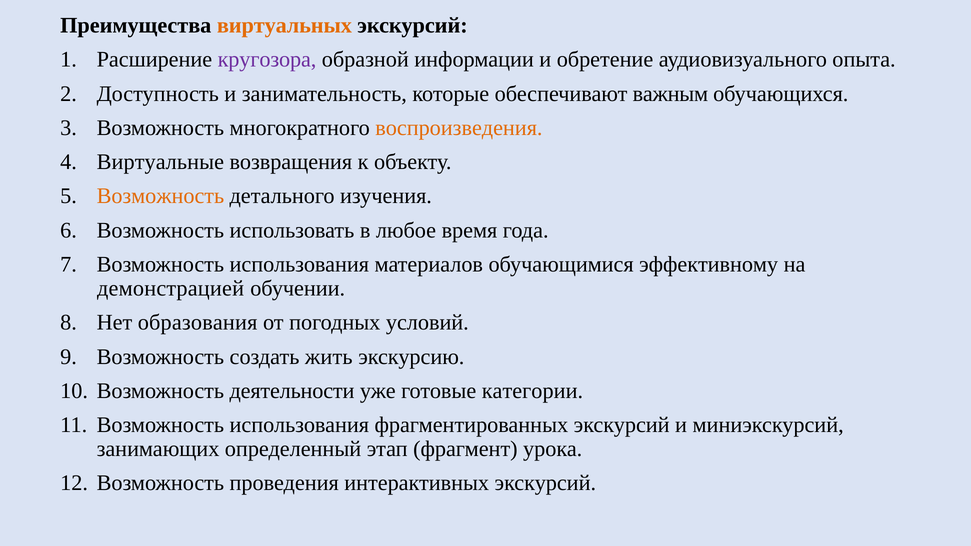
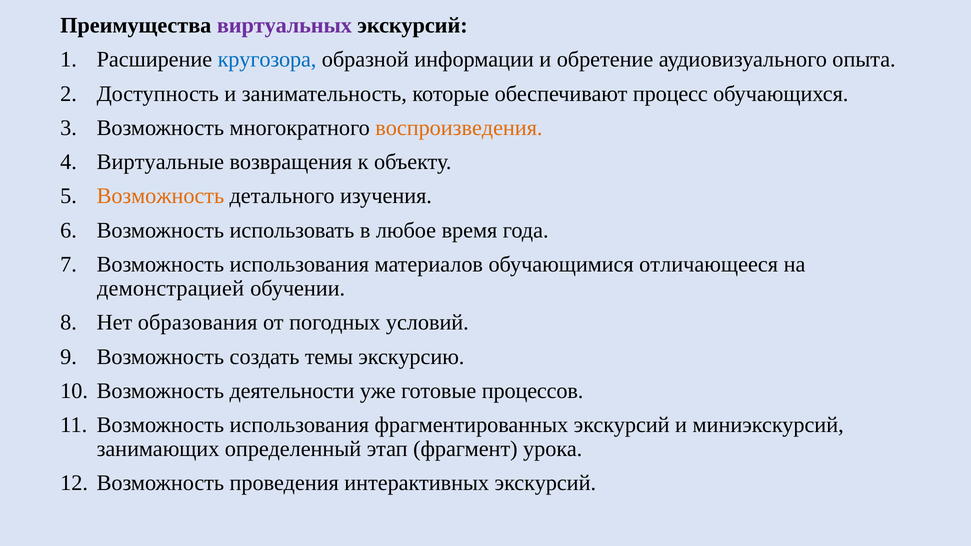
виртуальных colour: orange -> purple (284, 25)
кругозора colour: purple -> blue (267, 60)
важным: важным -> процесс (670, 94)
эффективному: эффективному -> отличающееся (709, 264)
жить: жить -> темы (329, 357)
категории: категории -> процессов (533, 391)
